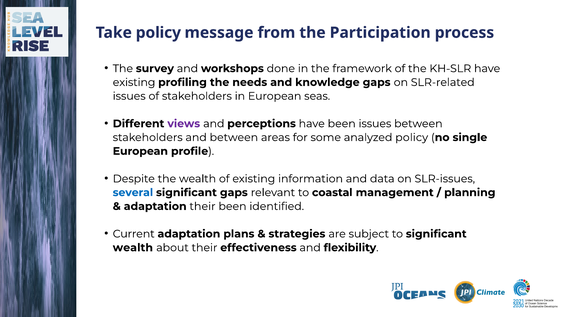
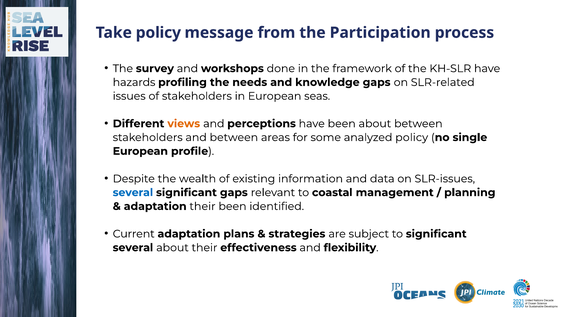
existing: existing -> hazards (134, 82)
views colour: purple -> orange (184, 124)
been issues: issues -> about (375, 124)
wealth: wealth -> several (133, 248)
